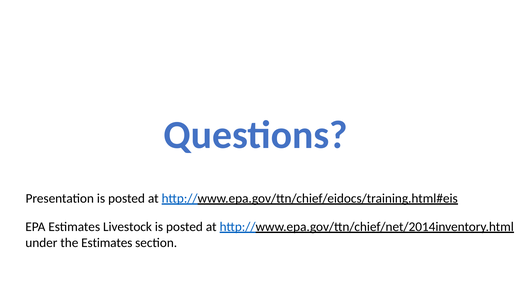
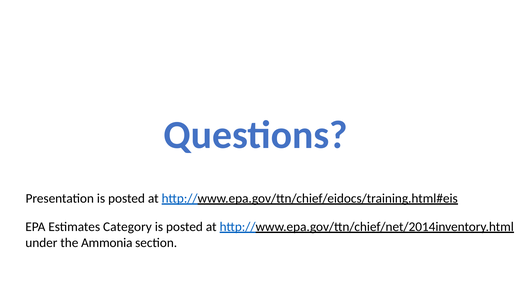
Livestock: Livestock -> Category (127, 227)
the Estimates: Estimates -> Ammonia (107, 243)
